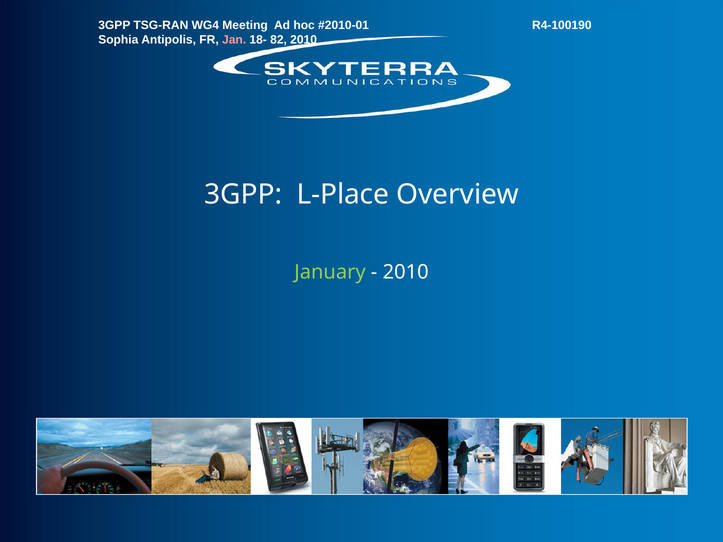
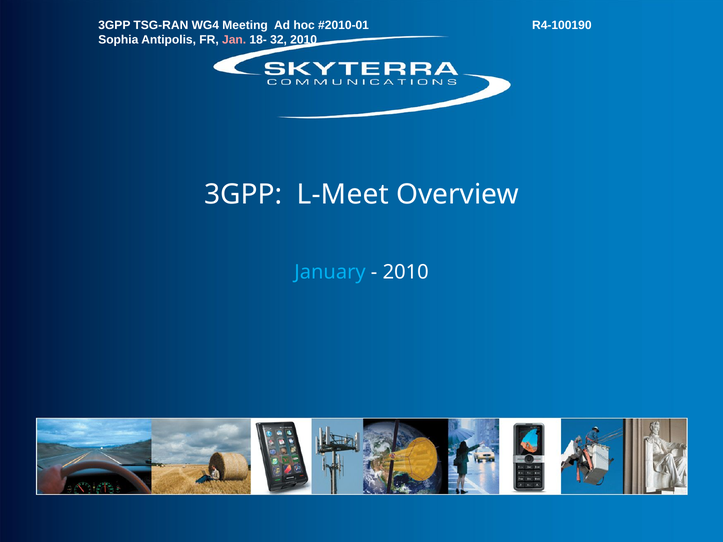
82: 82 -> 32 (279, 40)
L-Place: L-Place -> L-Meet (343, 195)
January colour: light green -> light blue (330, 272)
